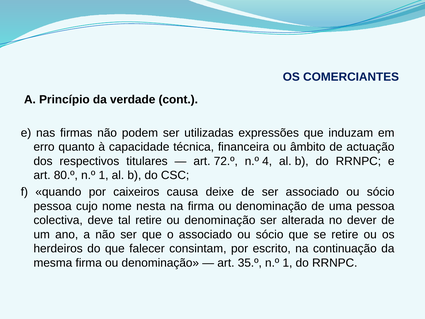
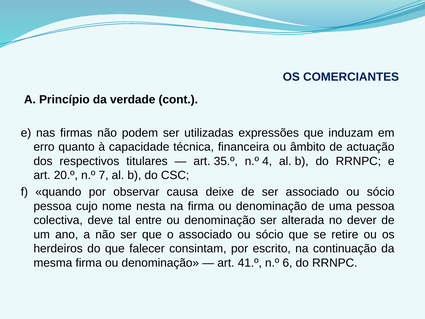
72.º: 72.º -> 35.º (226, 161)
80.º: 80.º -> 20.º (66, 175)
1: 1 -> 7 (104, 175)
caixeiros: caixeiros -> observar (136, 192)
tal retire: retire -> entre (149, 220)
35.º: 35.º -> 41.º (250, 263)
1: 1 -> 6 (287, 263)
